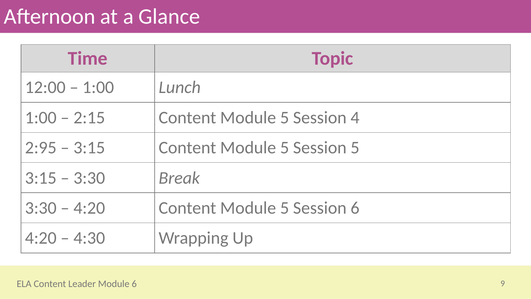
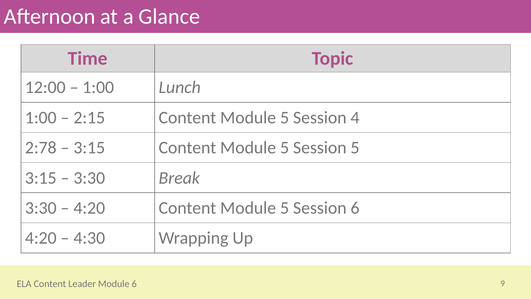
2:95: 2:95 -> 2:78 (41, 148)
